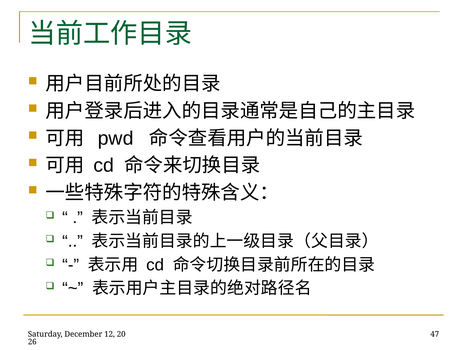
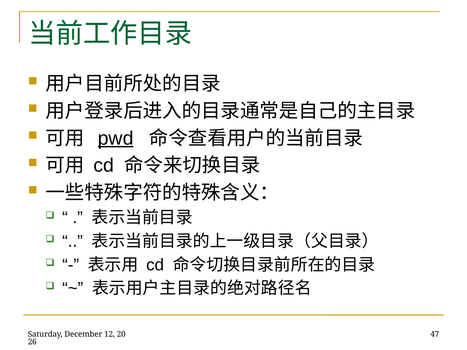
pwd underline: none -> present (116, 138)
